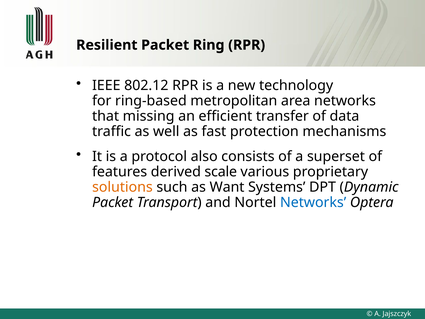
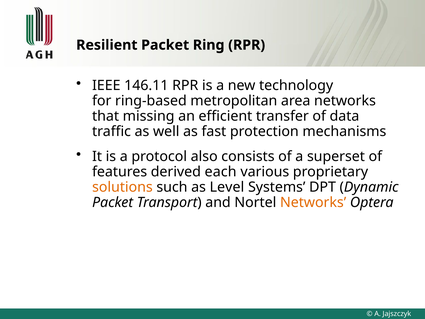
802.12: 802.12 -> 146.11 (146, 85)
scale: scale -> each (221, 172)
Want: Want -> Level (227, 187)
Networks colour: blue -> orange (313, 202)
